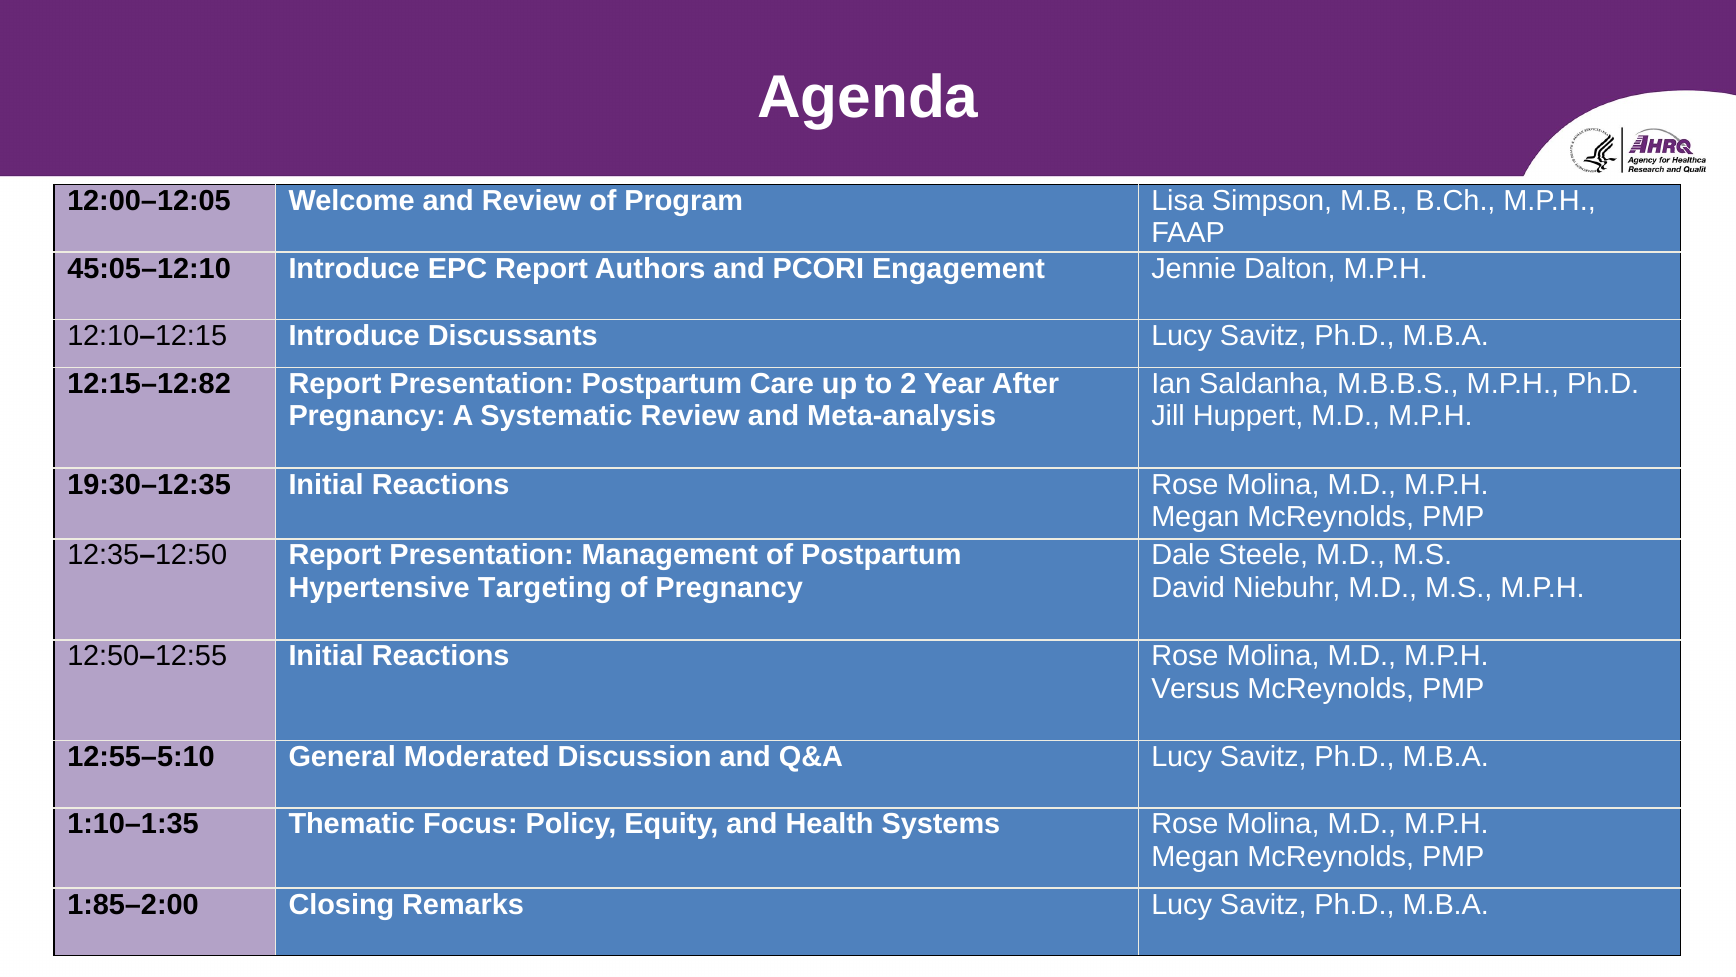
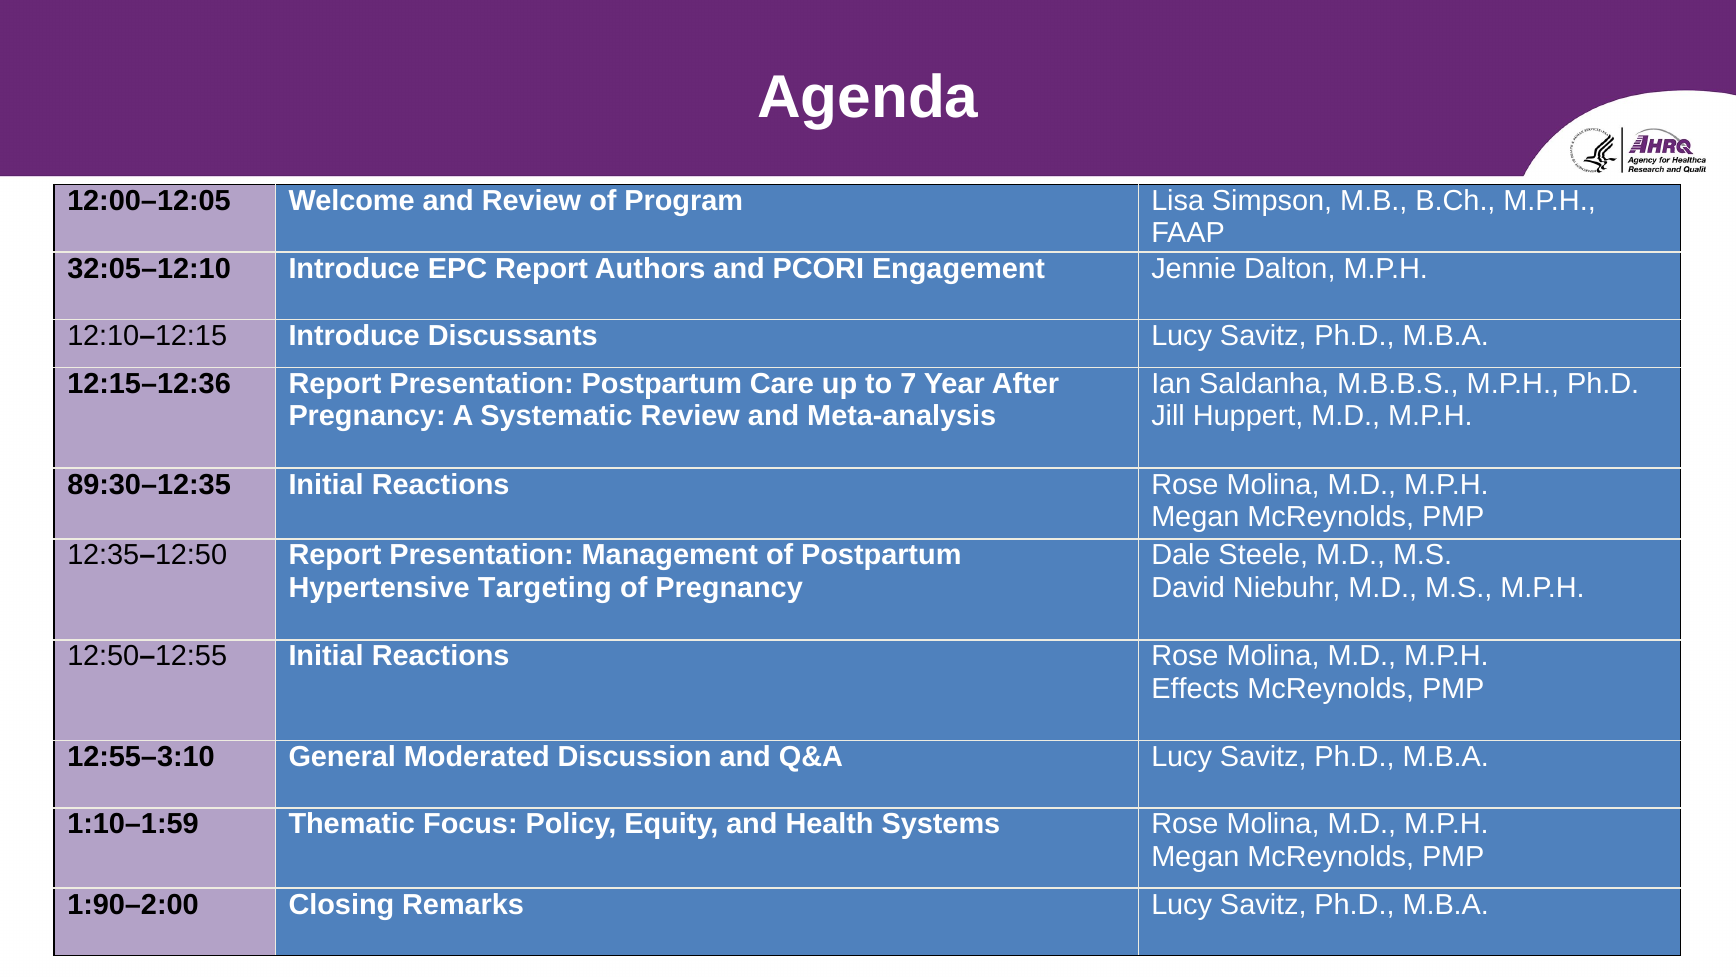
45:05–12:10: 45:05–12:10 -> 32:05–12:10 (149, 268)
12:15–12:82: 12:15–12:82 -> 12:15–12:36 (149, 384)
2: 2 -> 7 (908, 384)
19:30–12:35: 19:30–12:35 -> 89:30–12:35 (149, 484)
Versus: Versus -> Effects (1195, 688)
12:55–5:10: 12:55–5:10 -> 12:55–3:10 (141, 757)
1:10–1:35: 1:10–1:35 -> 1:10–1:59 (133, 824)
1:85–2:00: 1:85–2:00 -> 1:90–2:00 (133, 904)
